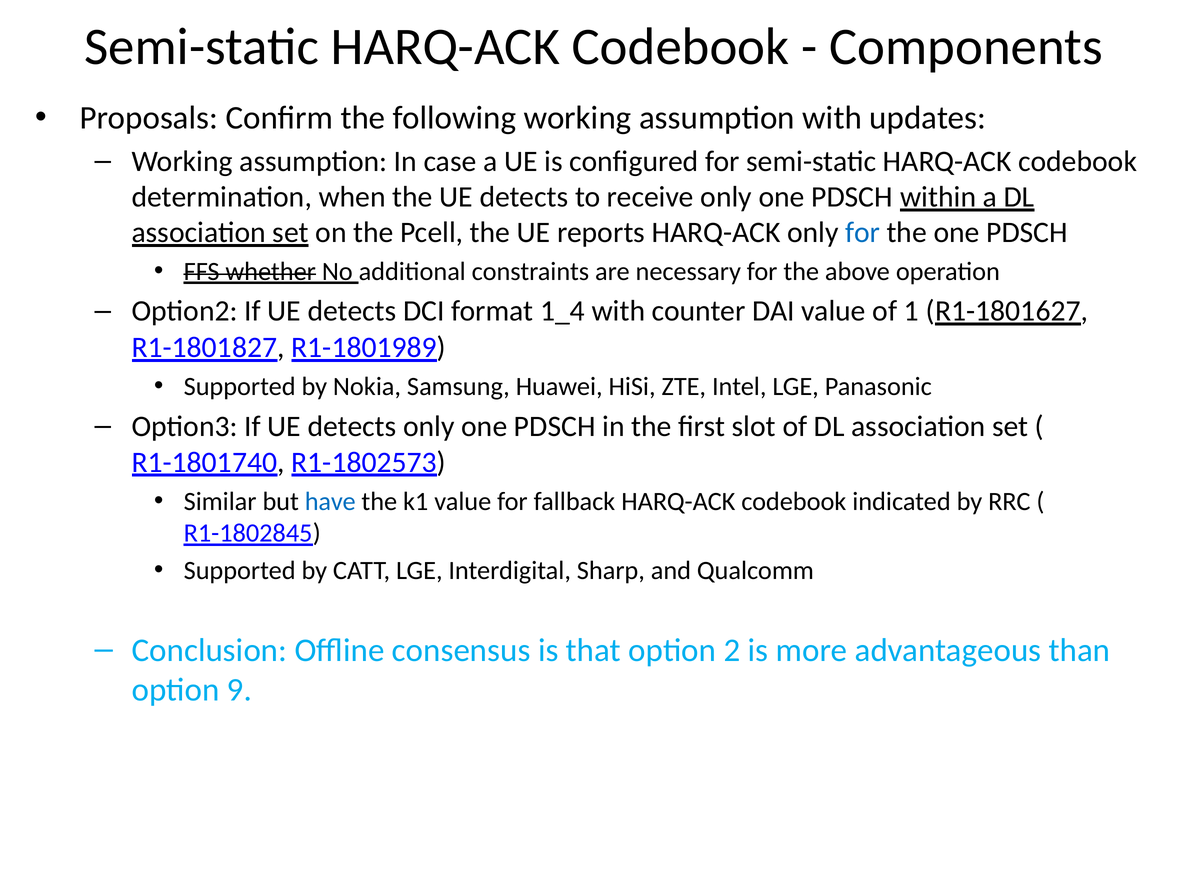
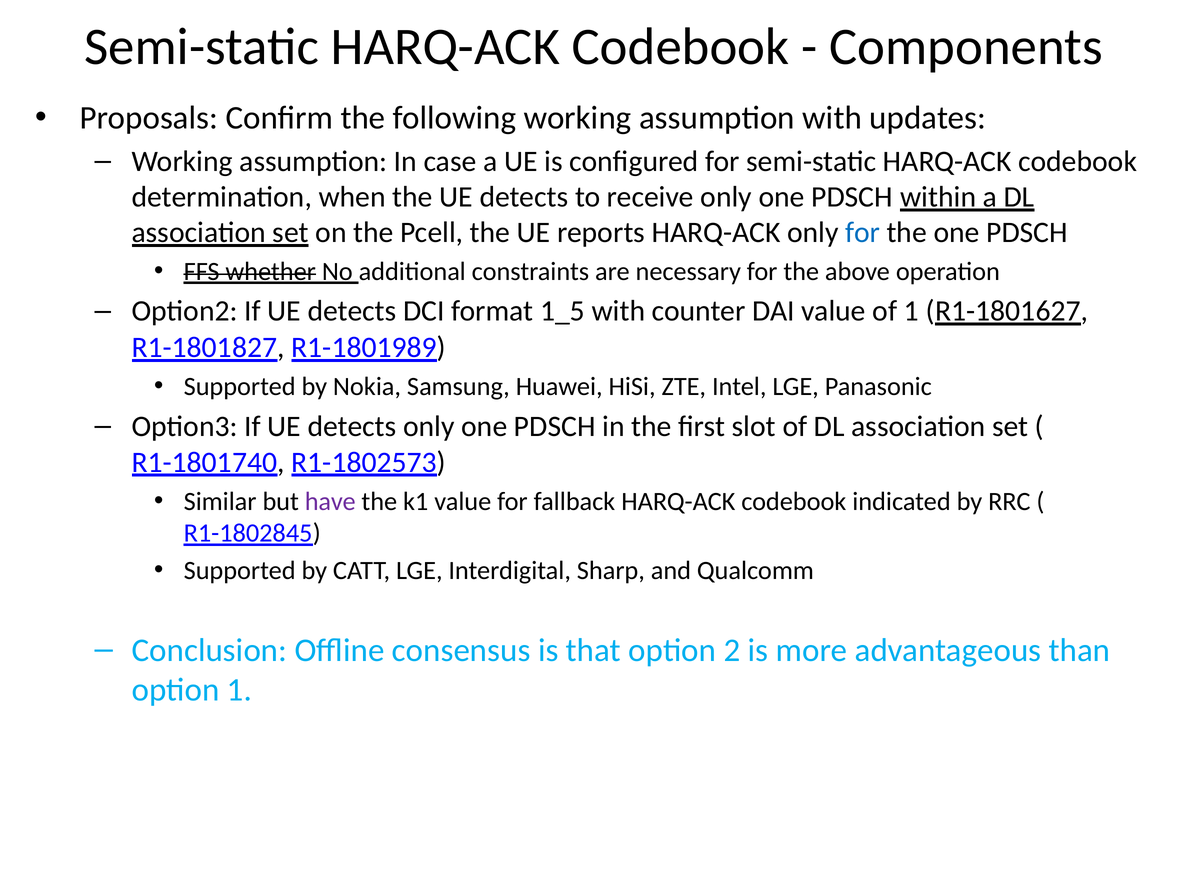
1_4: 1_4 -> 1_5 (563, 311)
have colour: blue -> purple (330, 502)
option 9: 9 -> 1 (239, 690)
